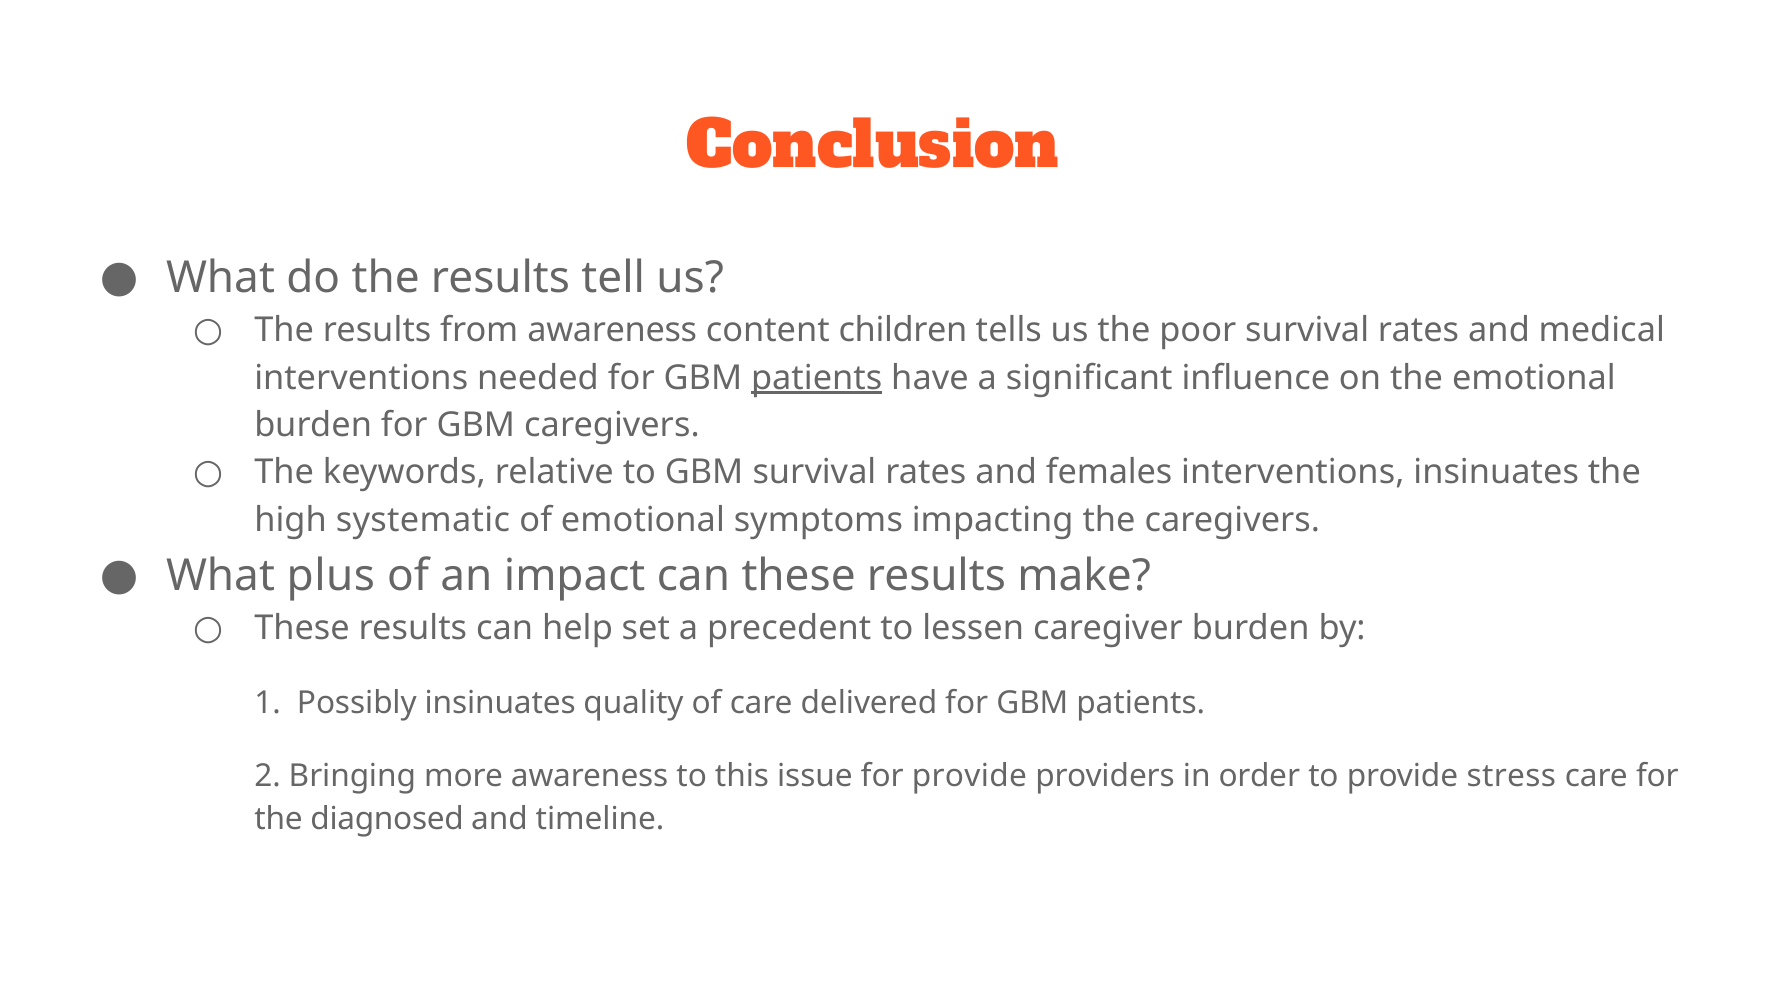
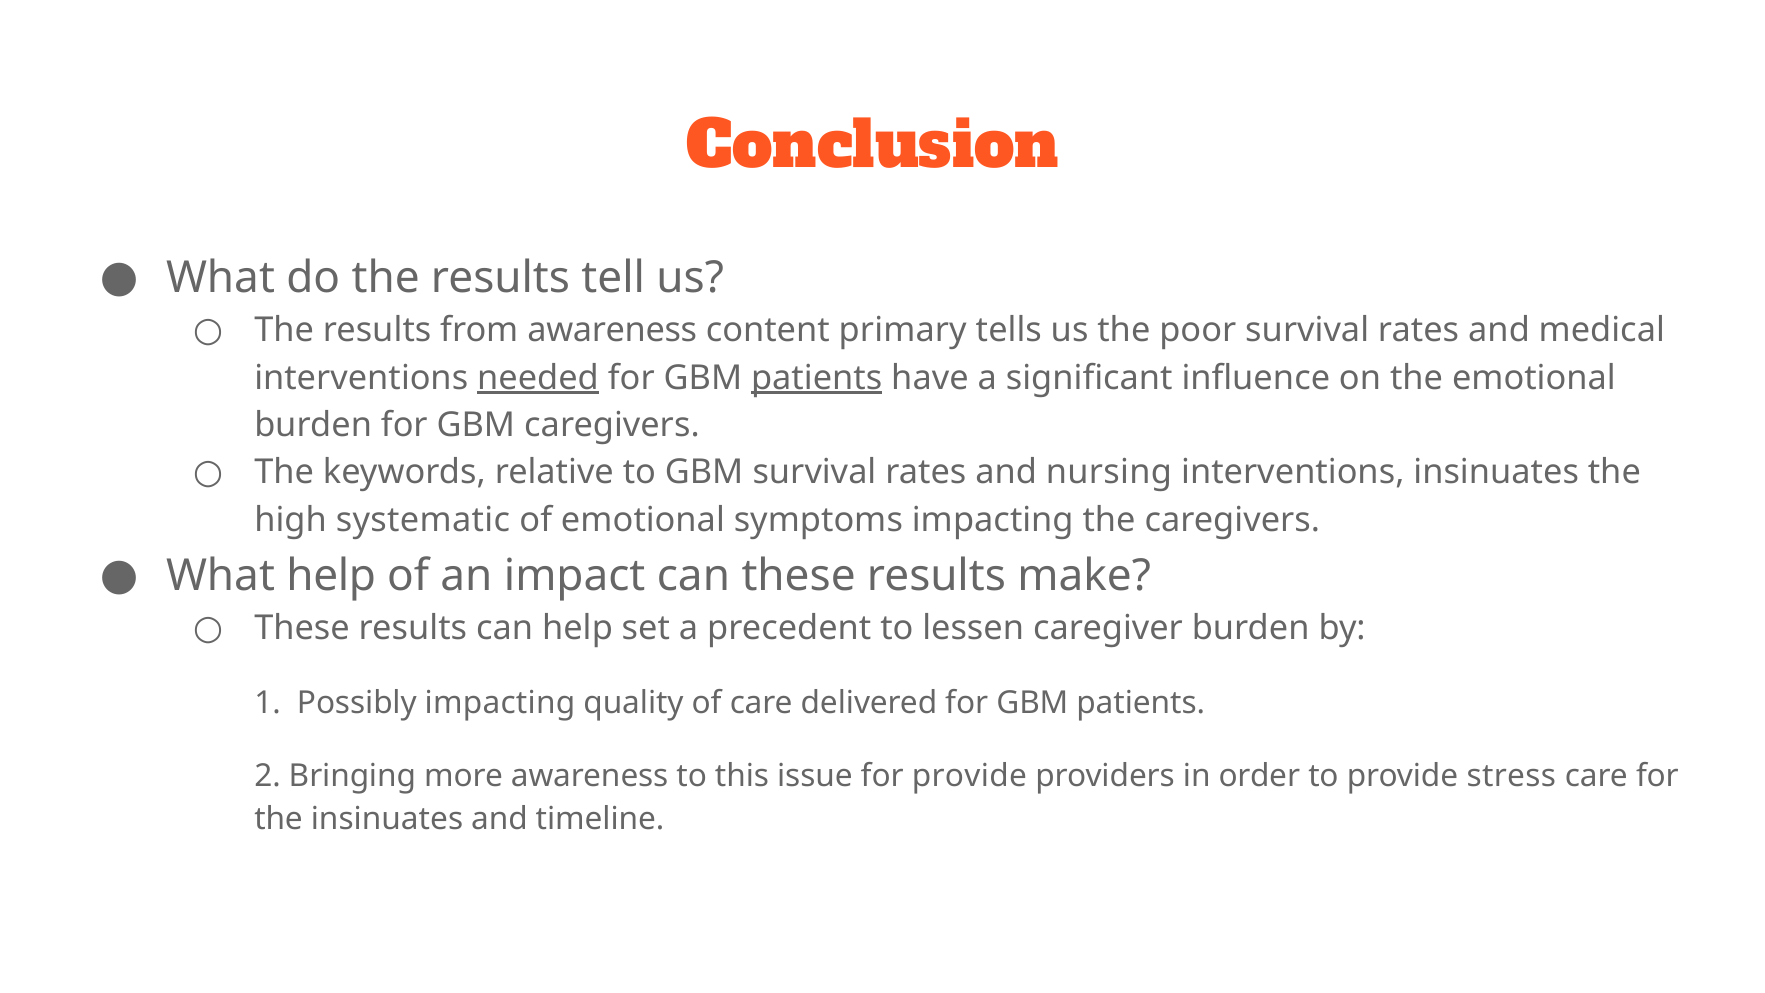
children: children -> primary (903, 330)
needed underline: none -> present (538, 378)
females: females -> nursing (1109, 473)
What plus: plus -> help (331, 576)
Possibly insinuates: insinuates -> impacting (500, 703)
the diagnosed: diagnosed -> insinuates (387, 819)
